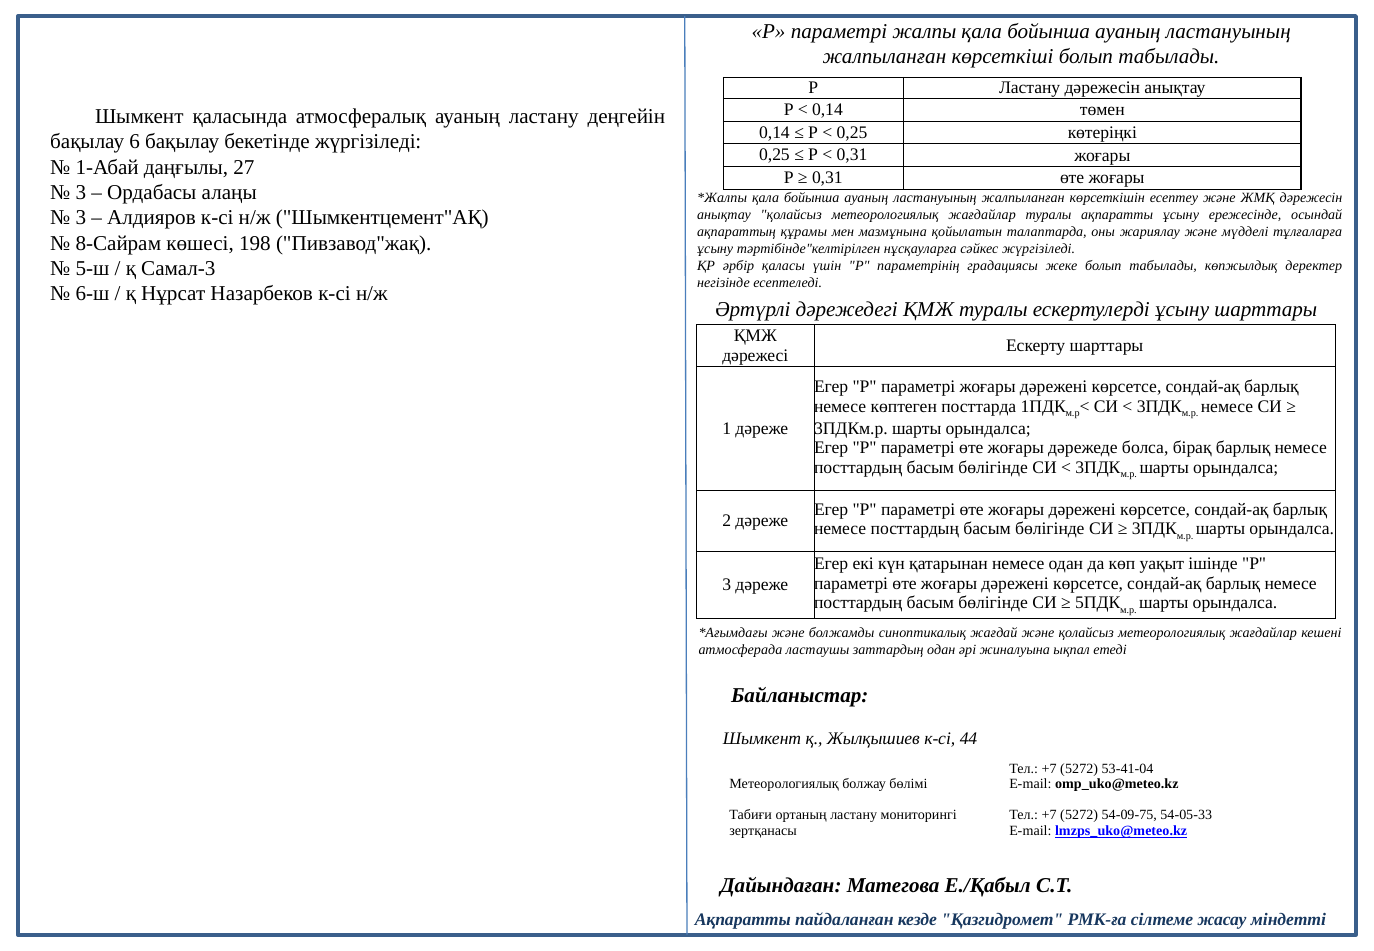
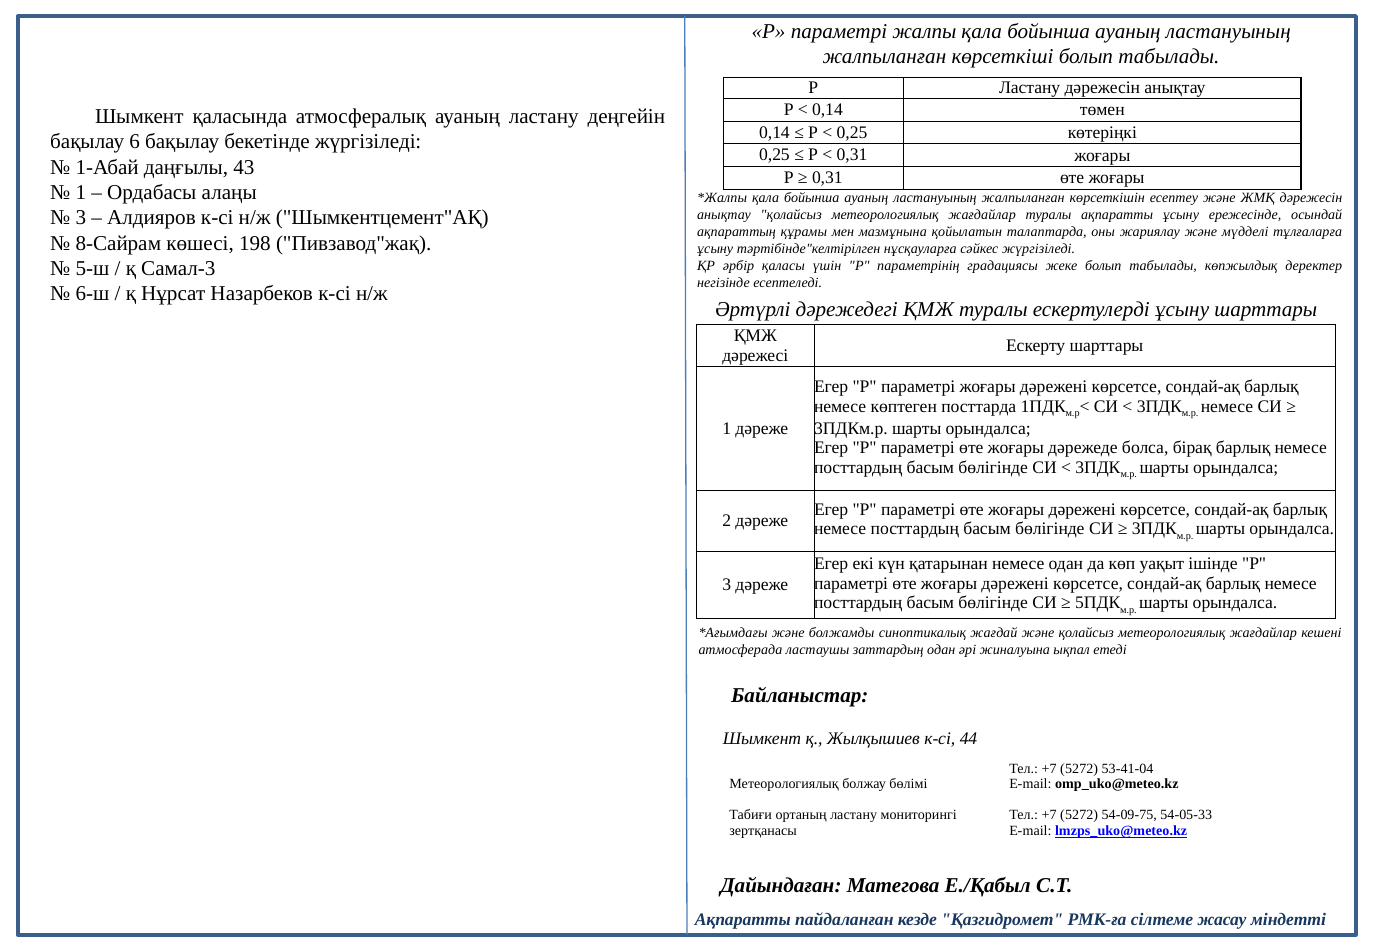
27: 27 -> 43 (244, 167)
3: 3 -> 1 (81, 193)
